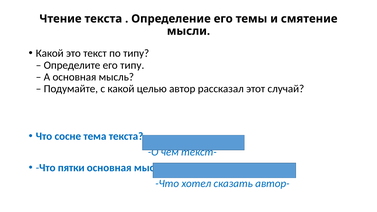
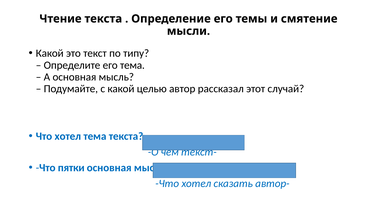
его типу: типу -> тема (132, 65)
сосне: сосне -> хотел (68, 136)
